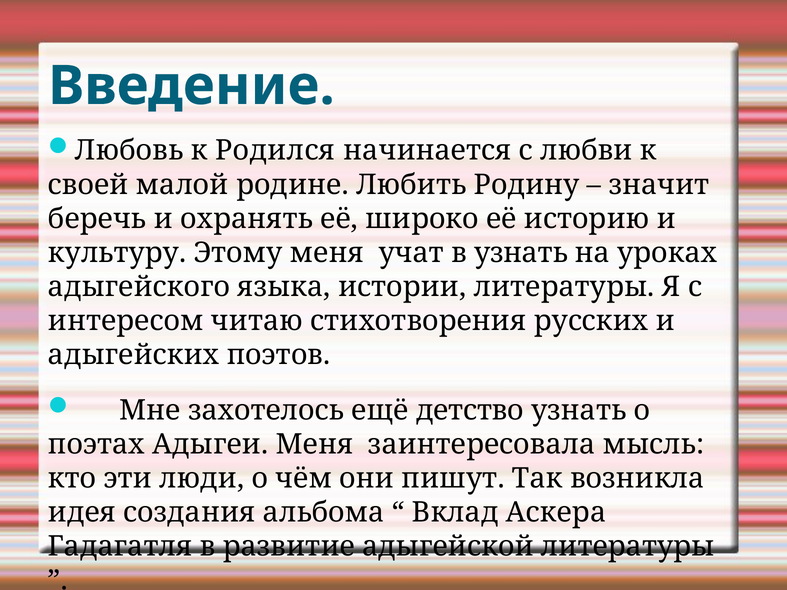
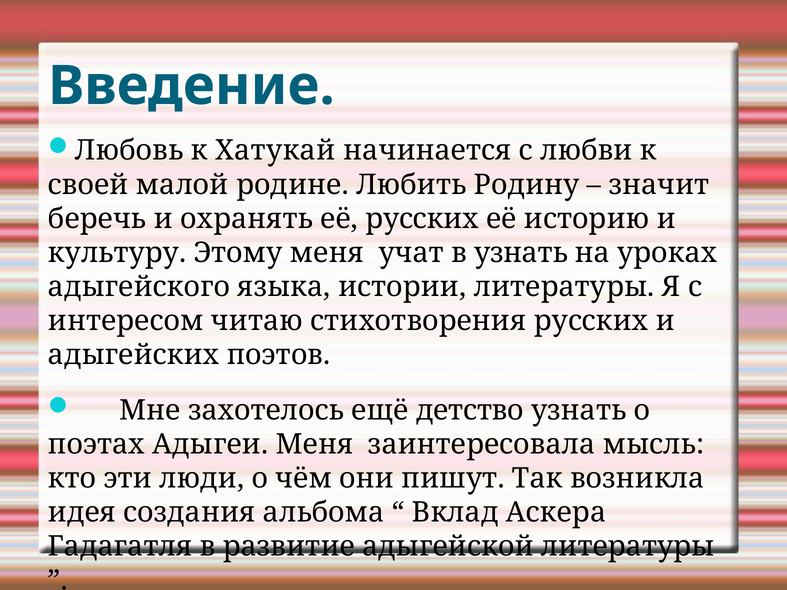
Родился: Родился -> Хатукай (275, 151)
её широко: широко -> русских (422, 219)
